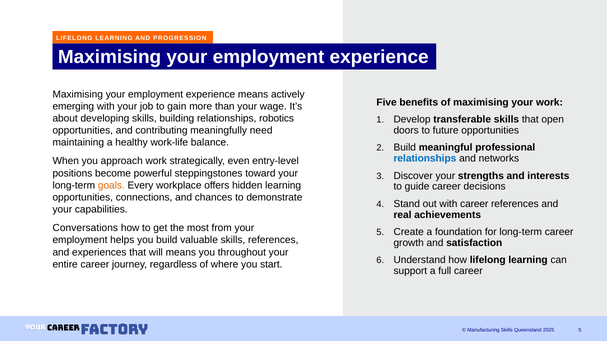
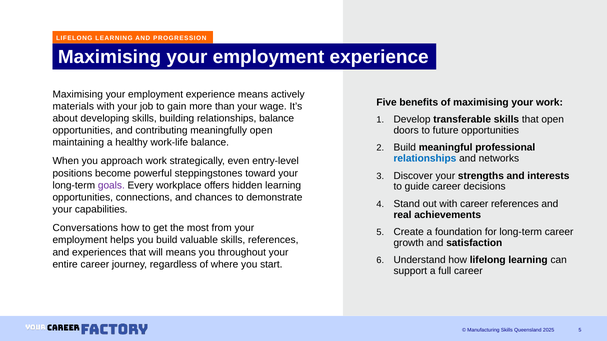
emerging: emerging -> materials (73, 106)
relationships robotics: robotics -> balance (277, 119)
meaningfully need: need -> open (261, 131)
goals colour: orange -> purple (111, 186)
